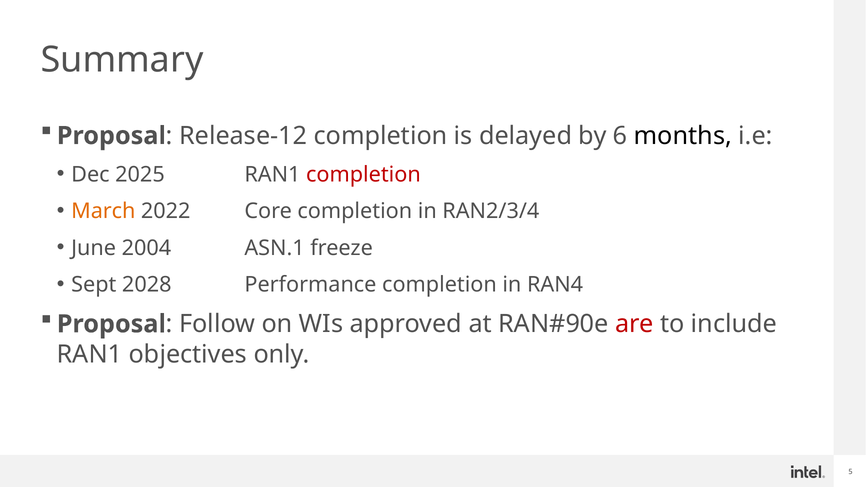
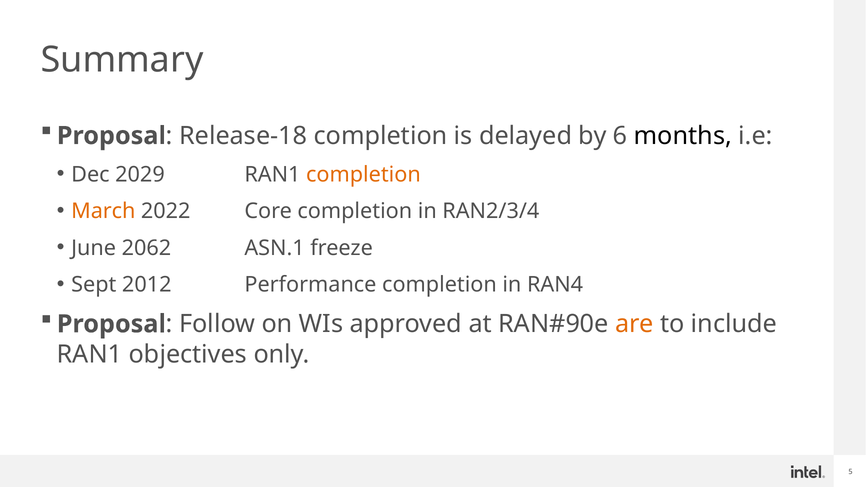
Release-12: Release-12 -> Release-18 (243, 136)
2025: 2025 -> 2029 (140, 175)
completion colour: red -> orange (363, 175)
2004: 2004 -> 2062 (146, 248)
2028: 2028 -> 2012 (147, 285)
are colour: red -> orange (634, 324)
